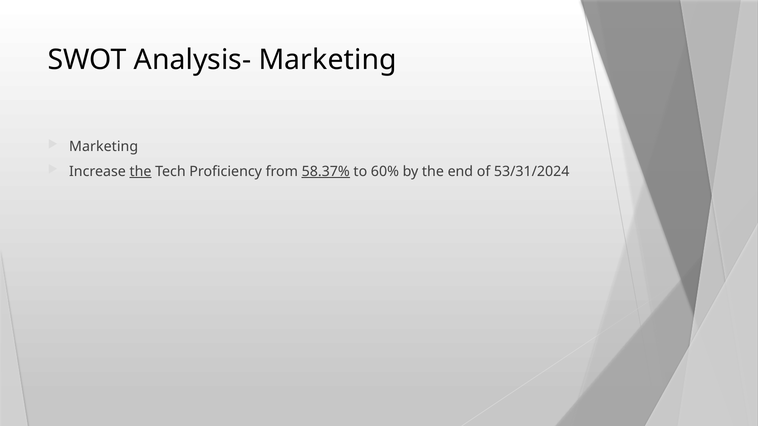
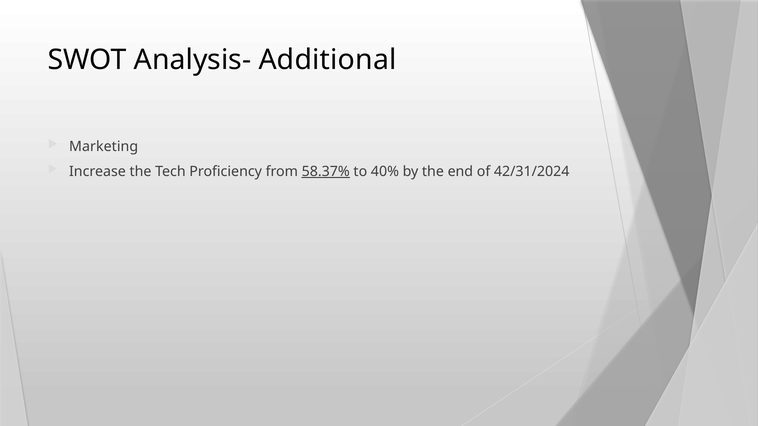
Analysis- Marketing: Marketing -> Additional (328, 60)
the underline: present -> none (140, 172)
60%: 60% -> 40% (385, 172)
53/31/2024: 53/31/2024 -> 42/31/2024 (532, 172)
